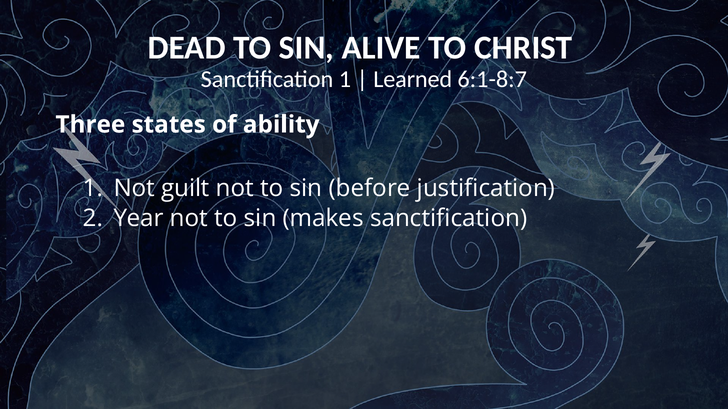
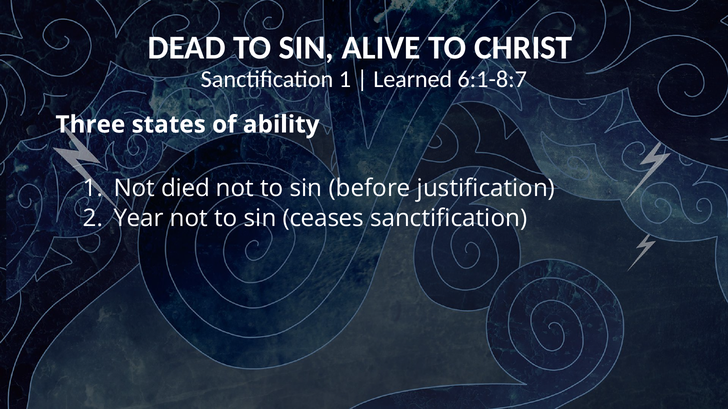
guilt: guilt -> died (186, 189)
makes: makes -> ceases (323, 219)
